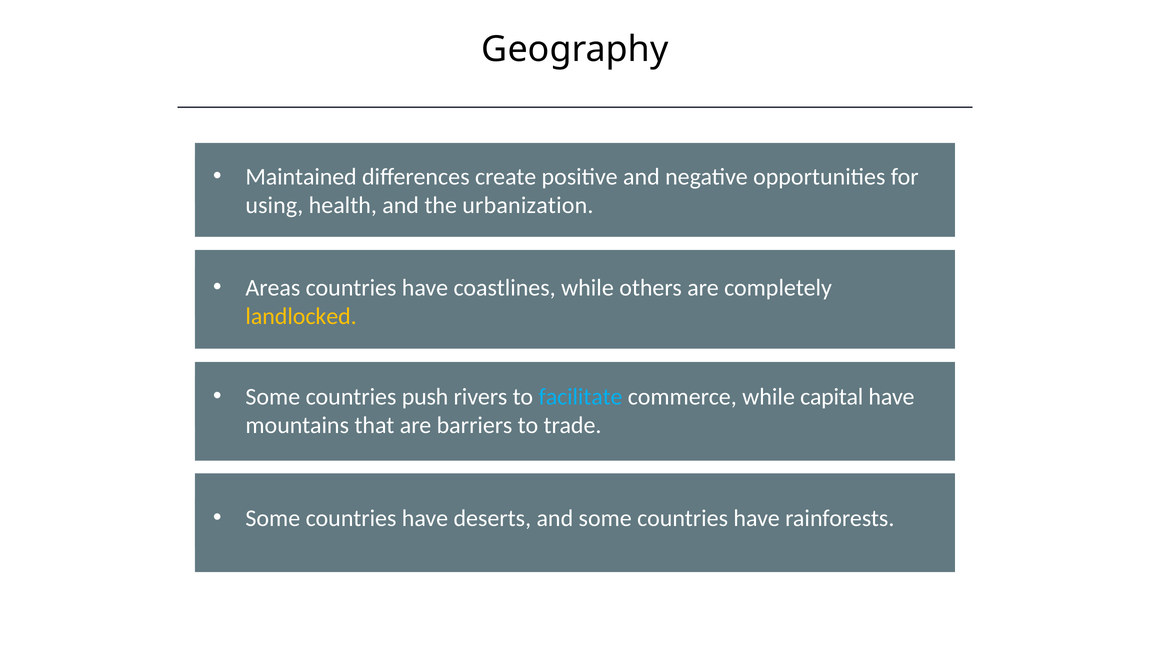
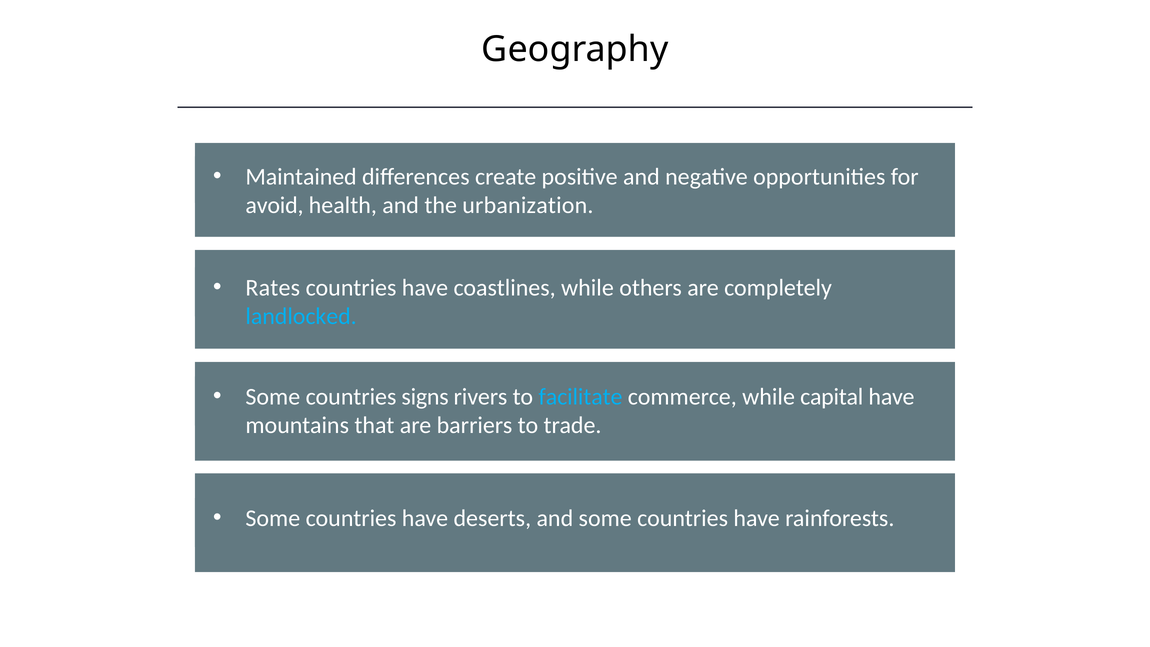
using: using -> avoid (274, 205)
Areas: Areas -> Rates (273, 288)
landlocked colour: yellow -> light blue (301, 316)
push: push -> signs (425, 397)
